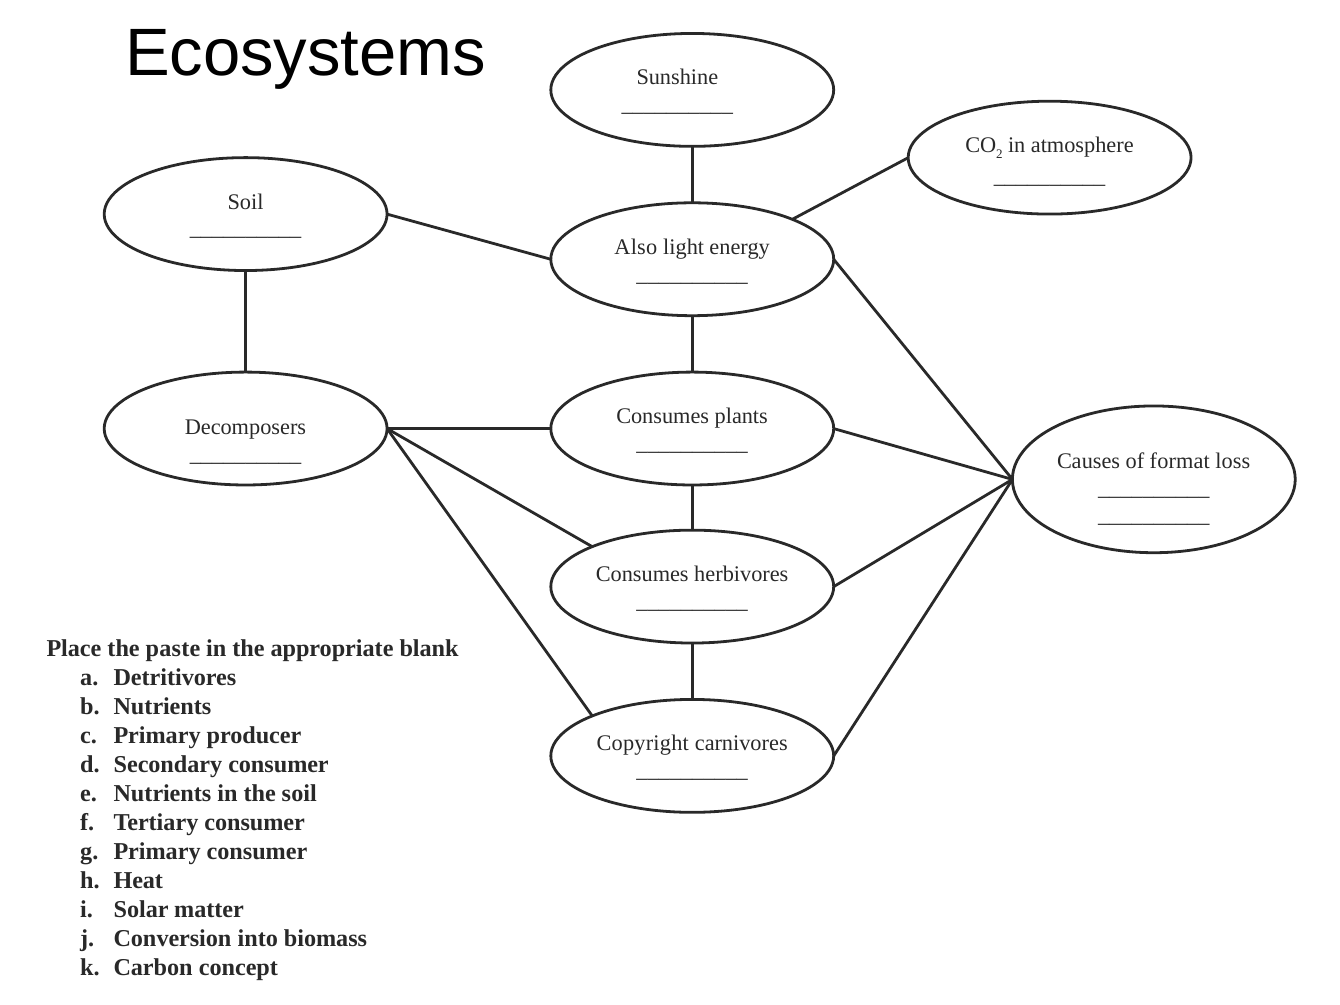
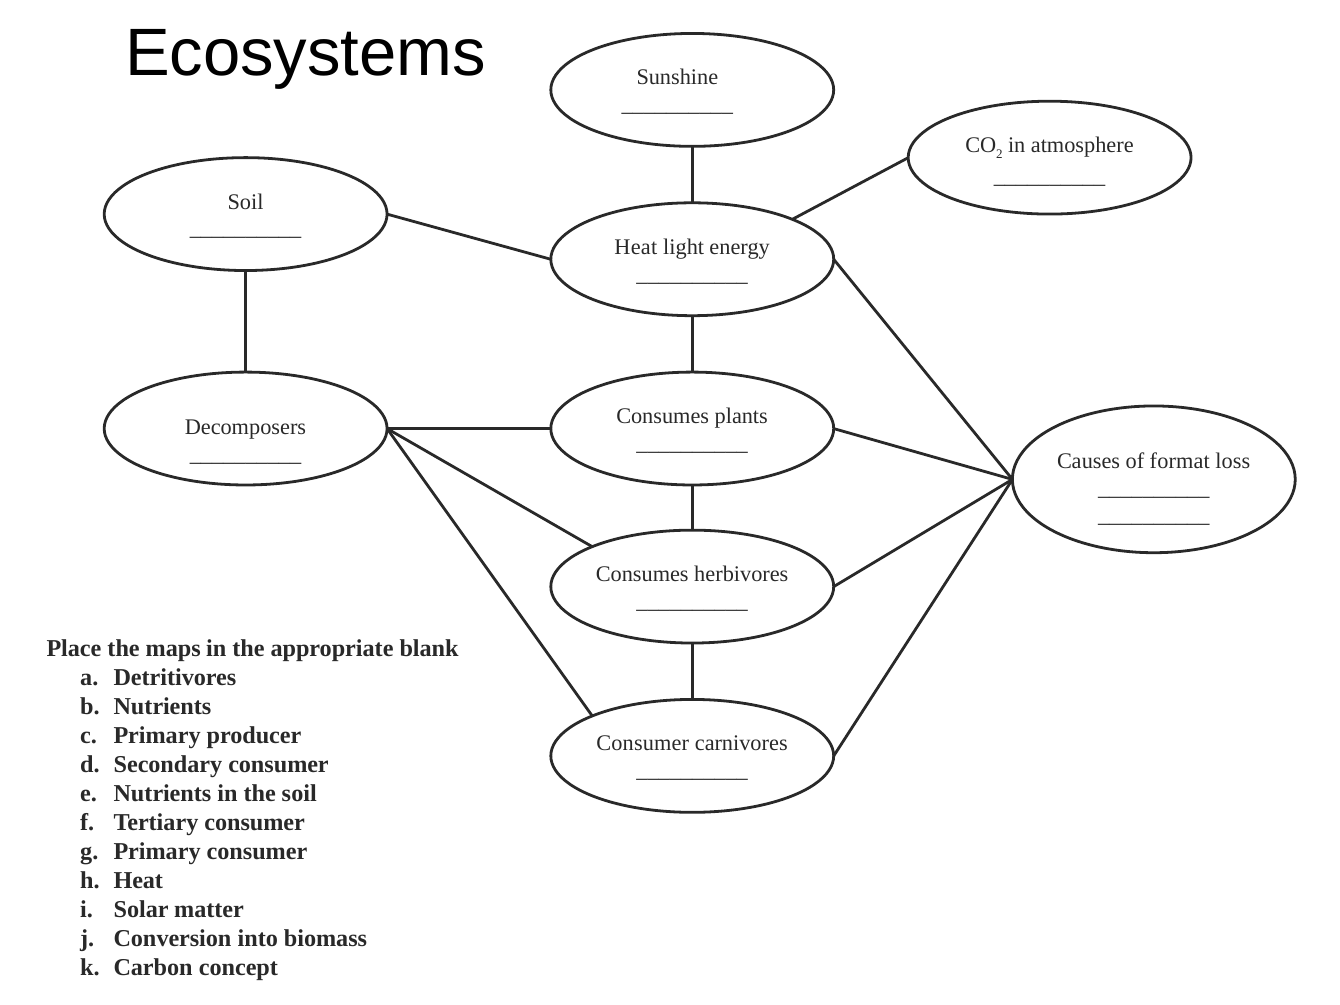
Also: Also -> Heat (636, 247)
paste: paste -> maps (173, 648)
Copyright: Copyright -> Consumer (643, 744)
